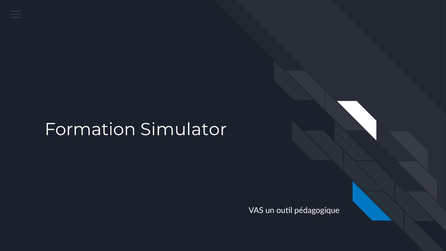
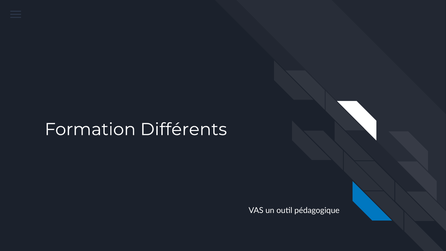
Simulator: Simulator -> Différents (184, 129)
